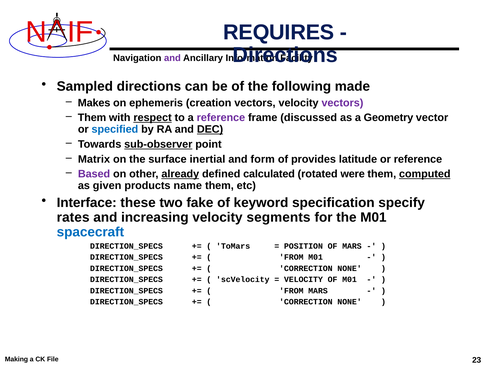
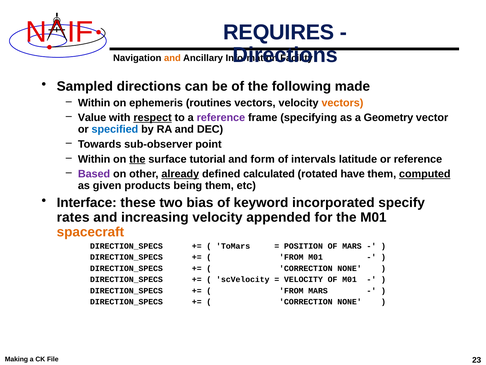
and colour: purple -> orange (172, 58)
Makes: Makes -> Within (94, 103)
creation: creation -> routines (209, 103)
vectors colour: purple -> orange (342, 103)
Them: Them -> Value (92, 118)
discussed: discussed -> specifying (309, 118)
DEC underline: present -> none (210, 129)
sub-observer underline: present -> none (158, 144)
Matrix: Matrix -> Within (94, 159)
the underline: none -> present (137, 159)
inertial: inertial -> tutorial (208, 159)
provides: provides -> intervals (313, 159)
were: were -> have (353, 174)
name: name -> being (188, 185)
fake: fake -> bias (200, 203)
specification: specification -> incorporated (333, 203)
segments: segments -> appended (279, 217)
spacecraft colour: blue -> orange (90, 232)
